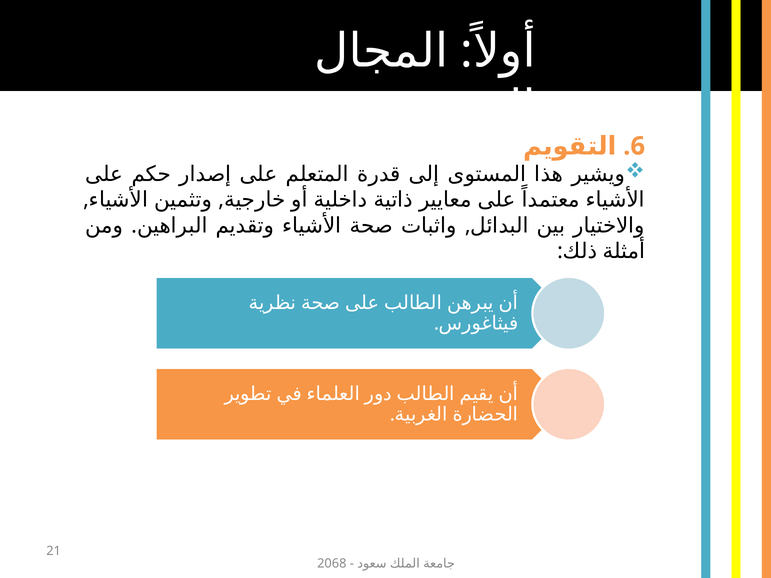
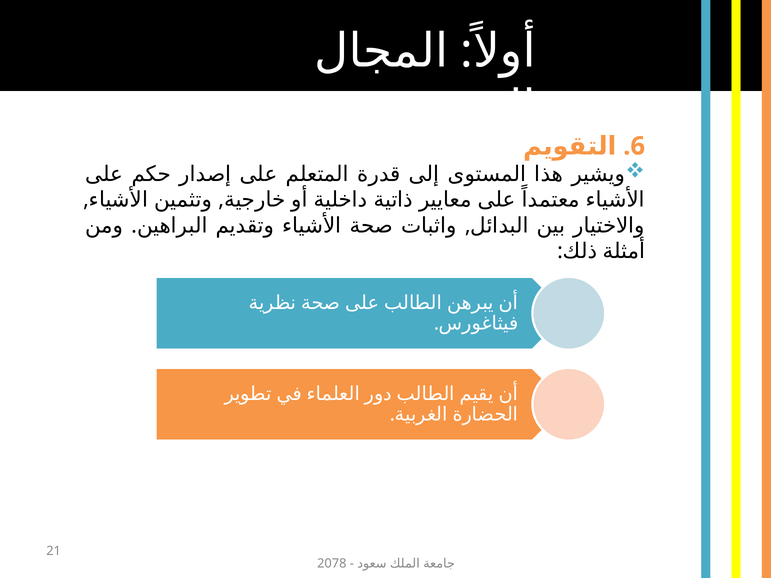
2068: 2068 -> 2078 (332, 564)
